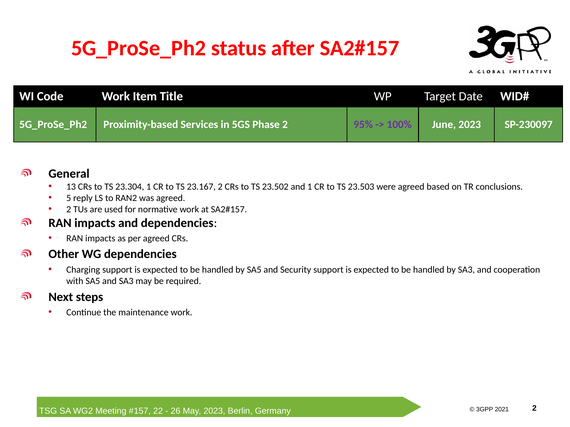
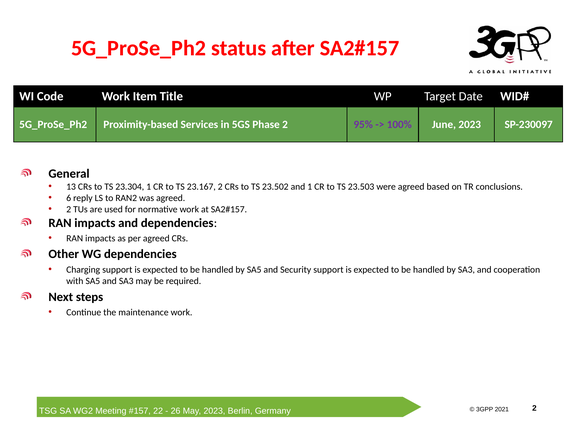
5: 5 -> 6 (69, 198)
